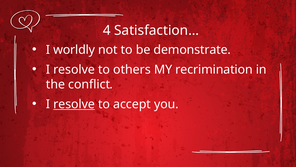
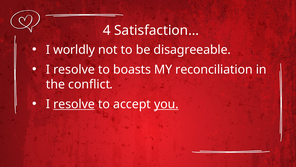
demonstrate: demonstrate -> disagreeable (192, 50)
others: others -> boasts (132, 69)
recrimination: recrimination -> reconciliation (214, 69)
you underline: none -> present (166, 104)
